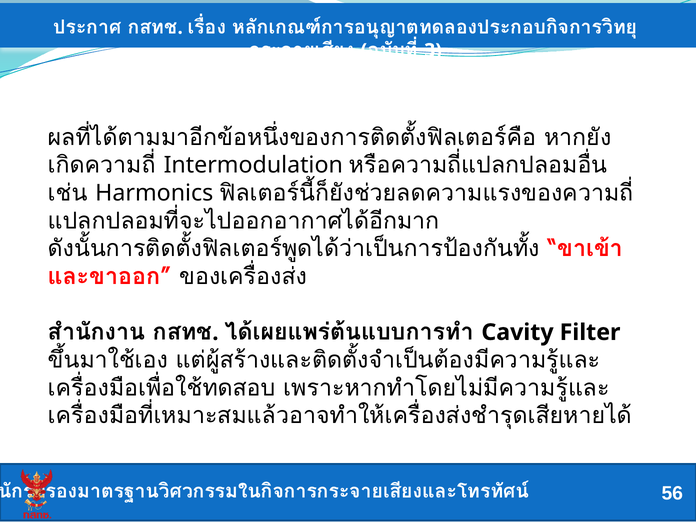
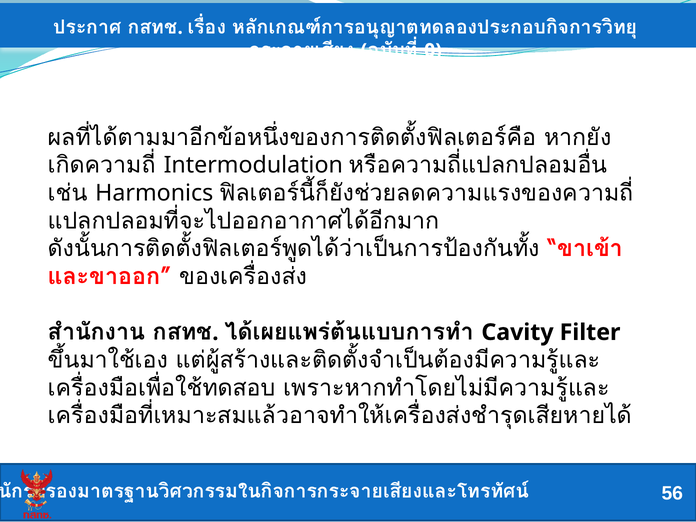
3: 3 -> 0 (433, 51)
